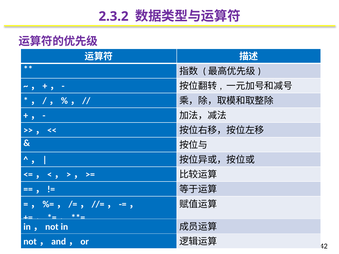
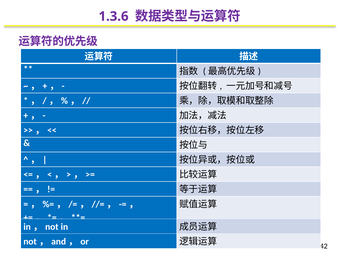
2.3.2: 2.3.2 -> 1.3.6 (114, 16)
